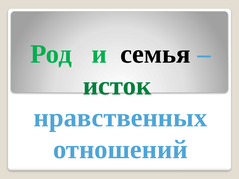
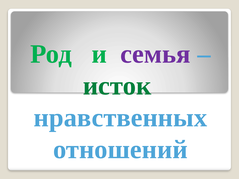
семья colour: black -> purple (155, 54)
